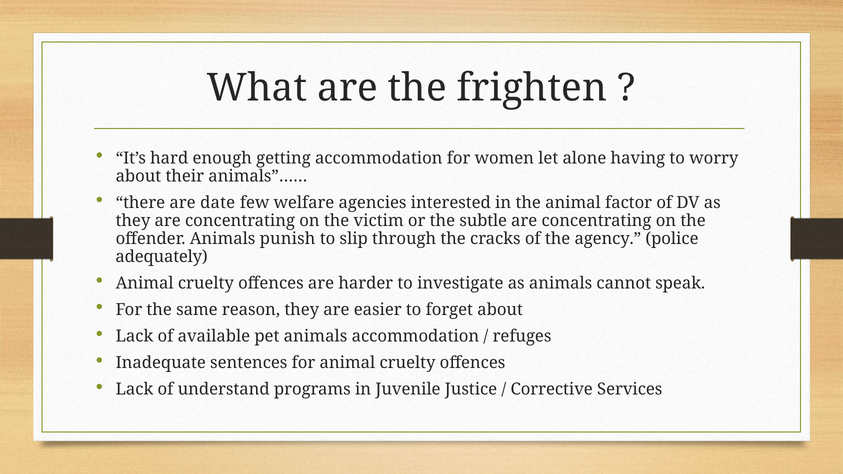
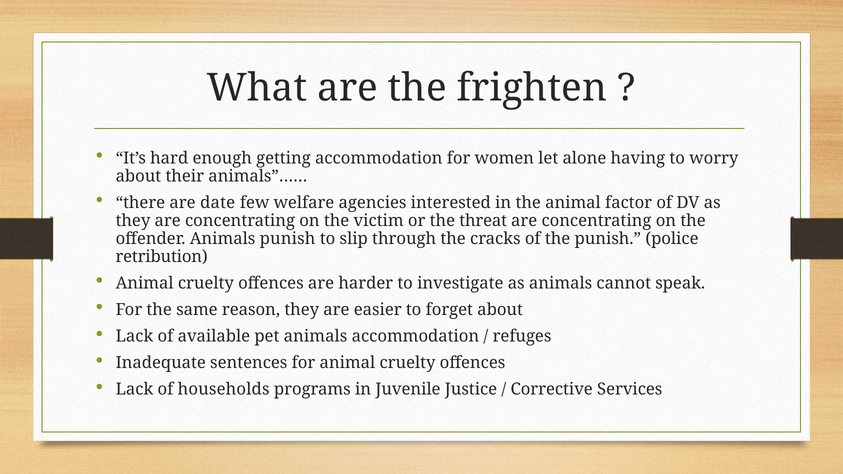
subtle: subtle -> threat (483, 221)
the agency: agency -> punish (608, 239)
adequately: adequately -> retribution (162, 257)
understand: understand -> households (224, 390)
